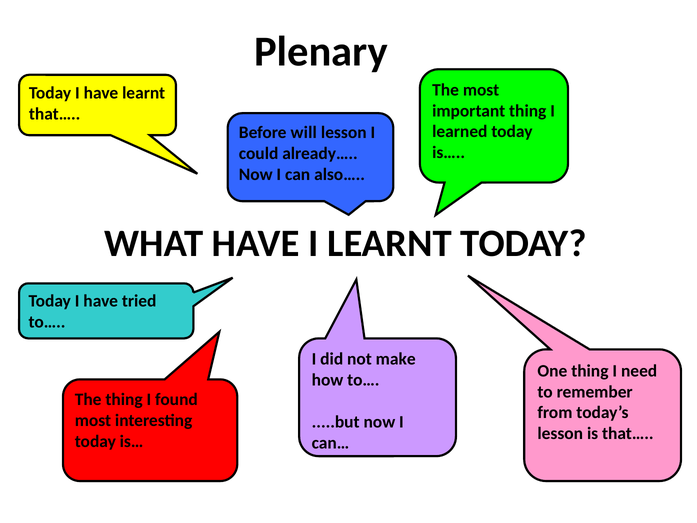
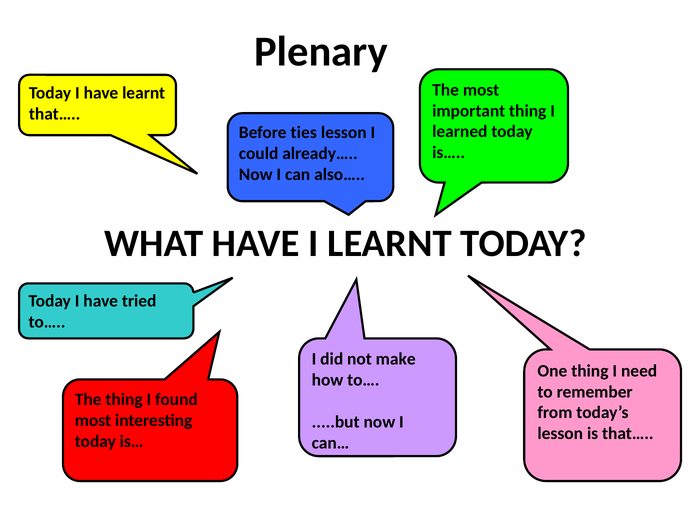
will: will -> ties (304, 132)
